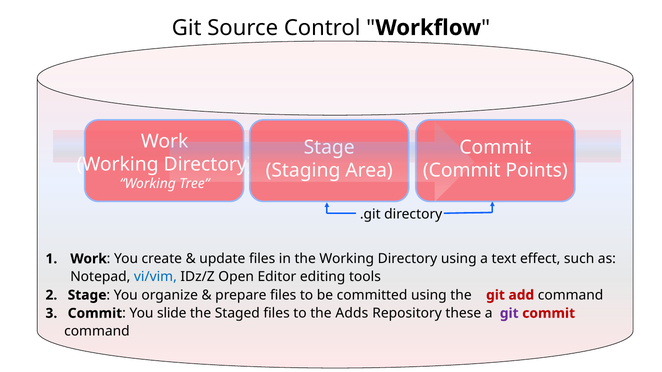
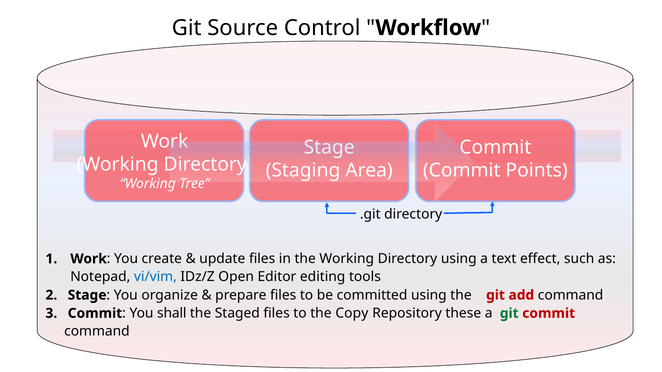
slide: slide -> shall (172, 314)
Adds: Adds -> Copy (352, 314)
git colour: purple -> green (509, 314)
